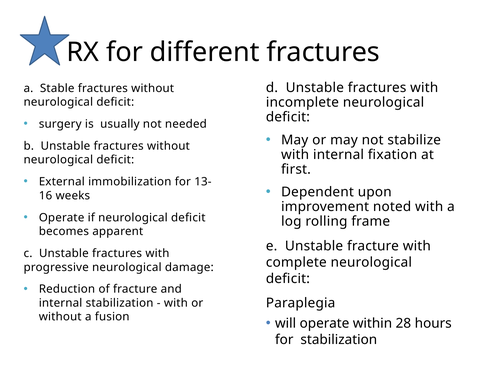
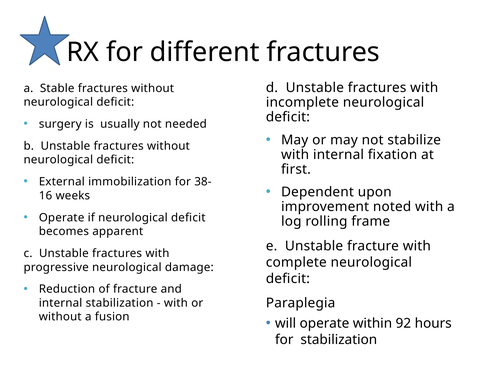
13-: 13- -> 38- (203, 181)
28: 28 -> 92 (403, 323)
